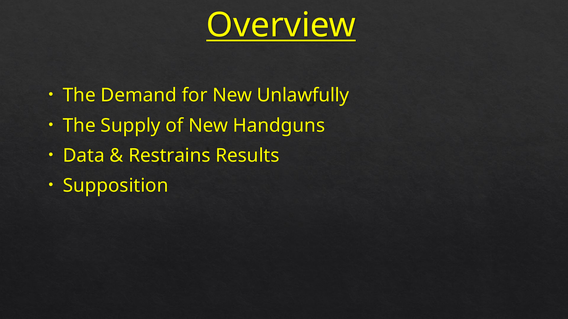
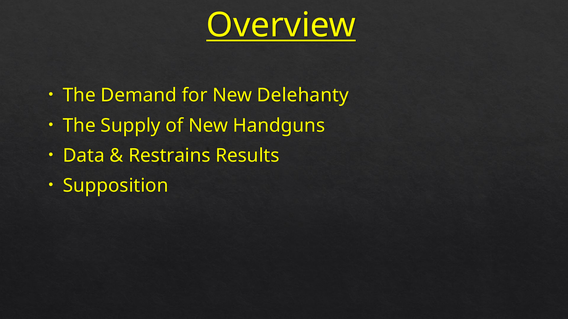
Unlawfully: Unlawfully -> Delehanty (303, 96)
